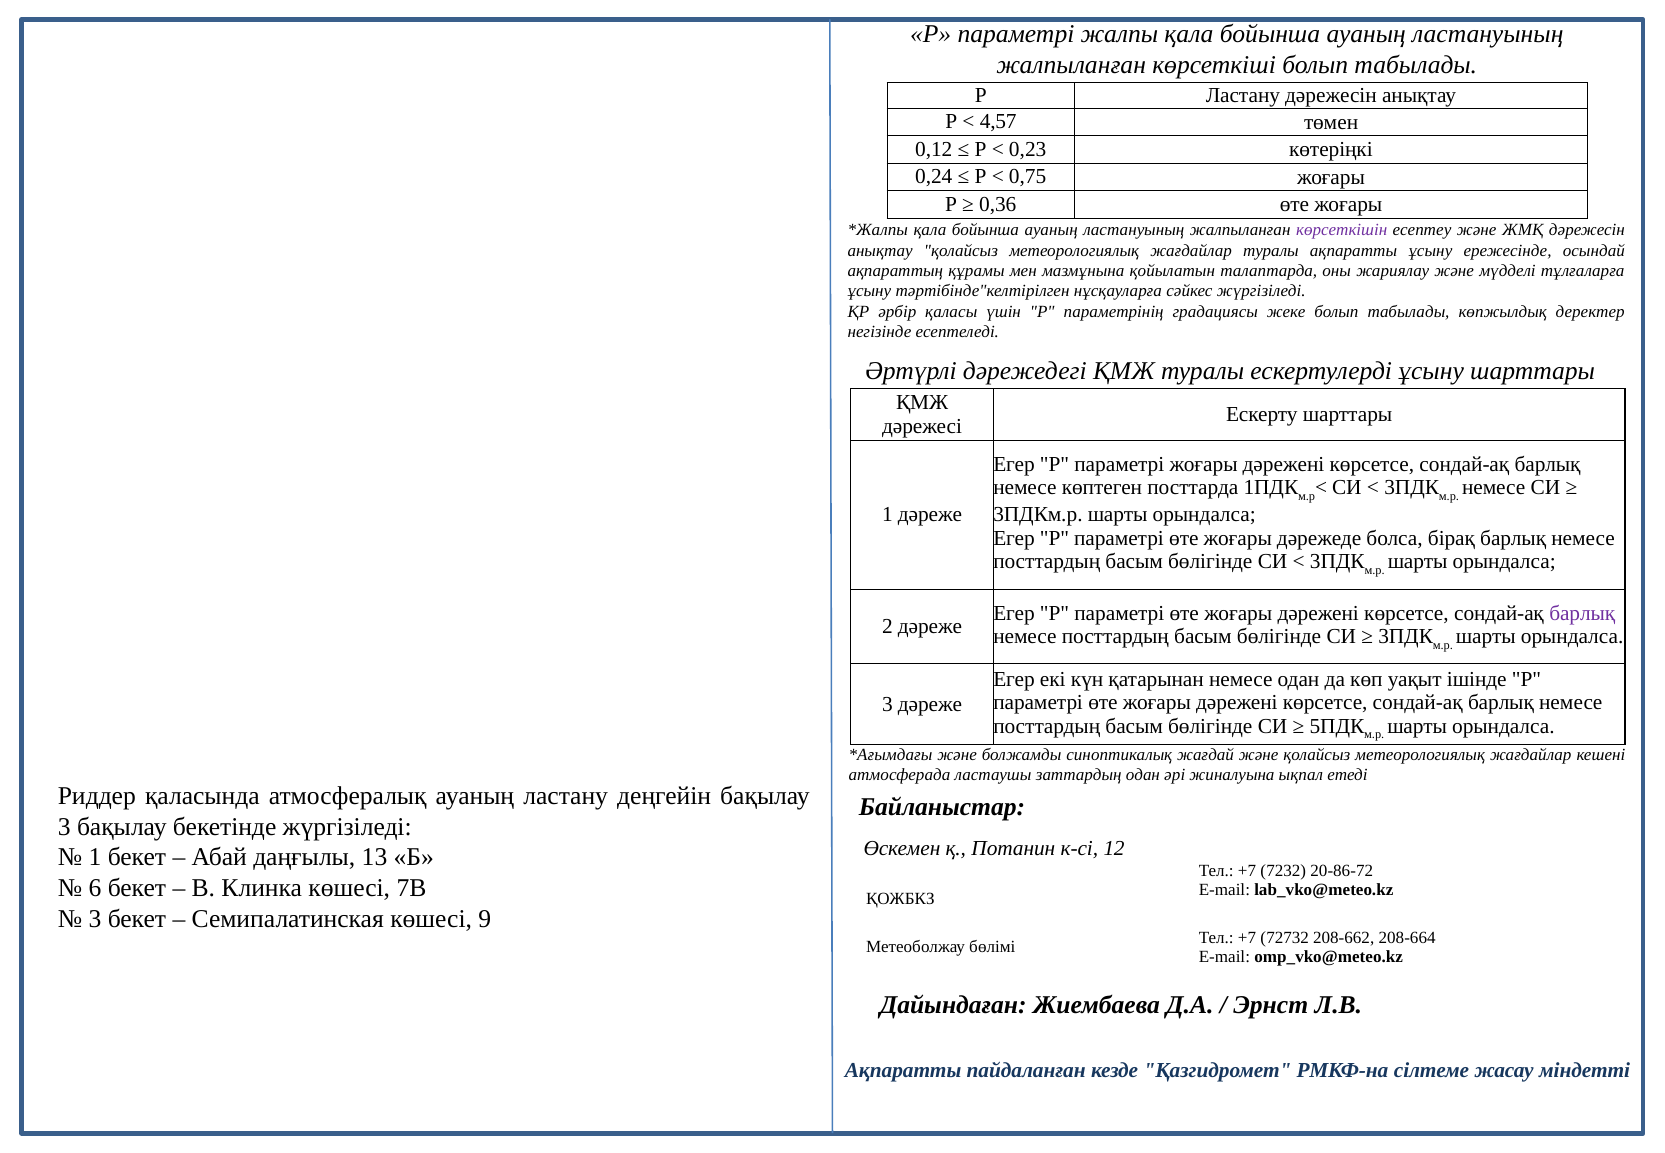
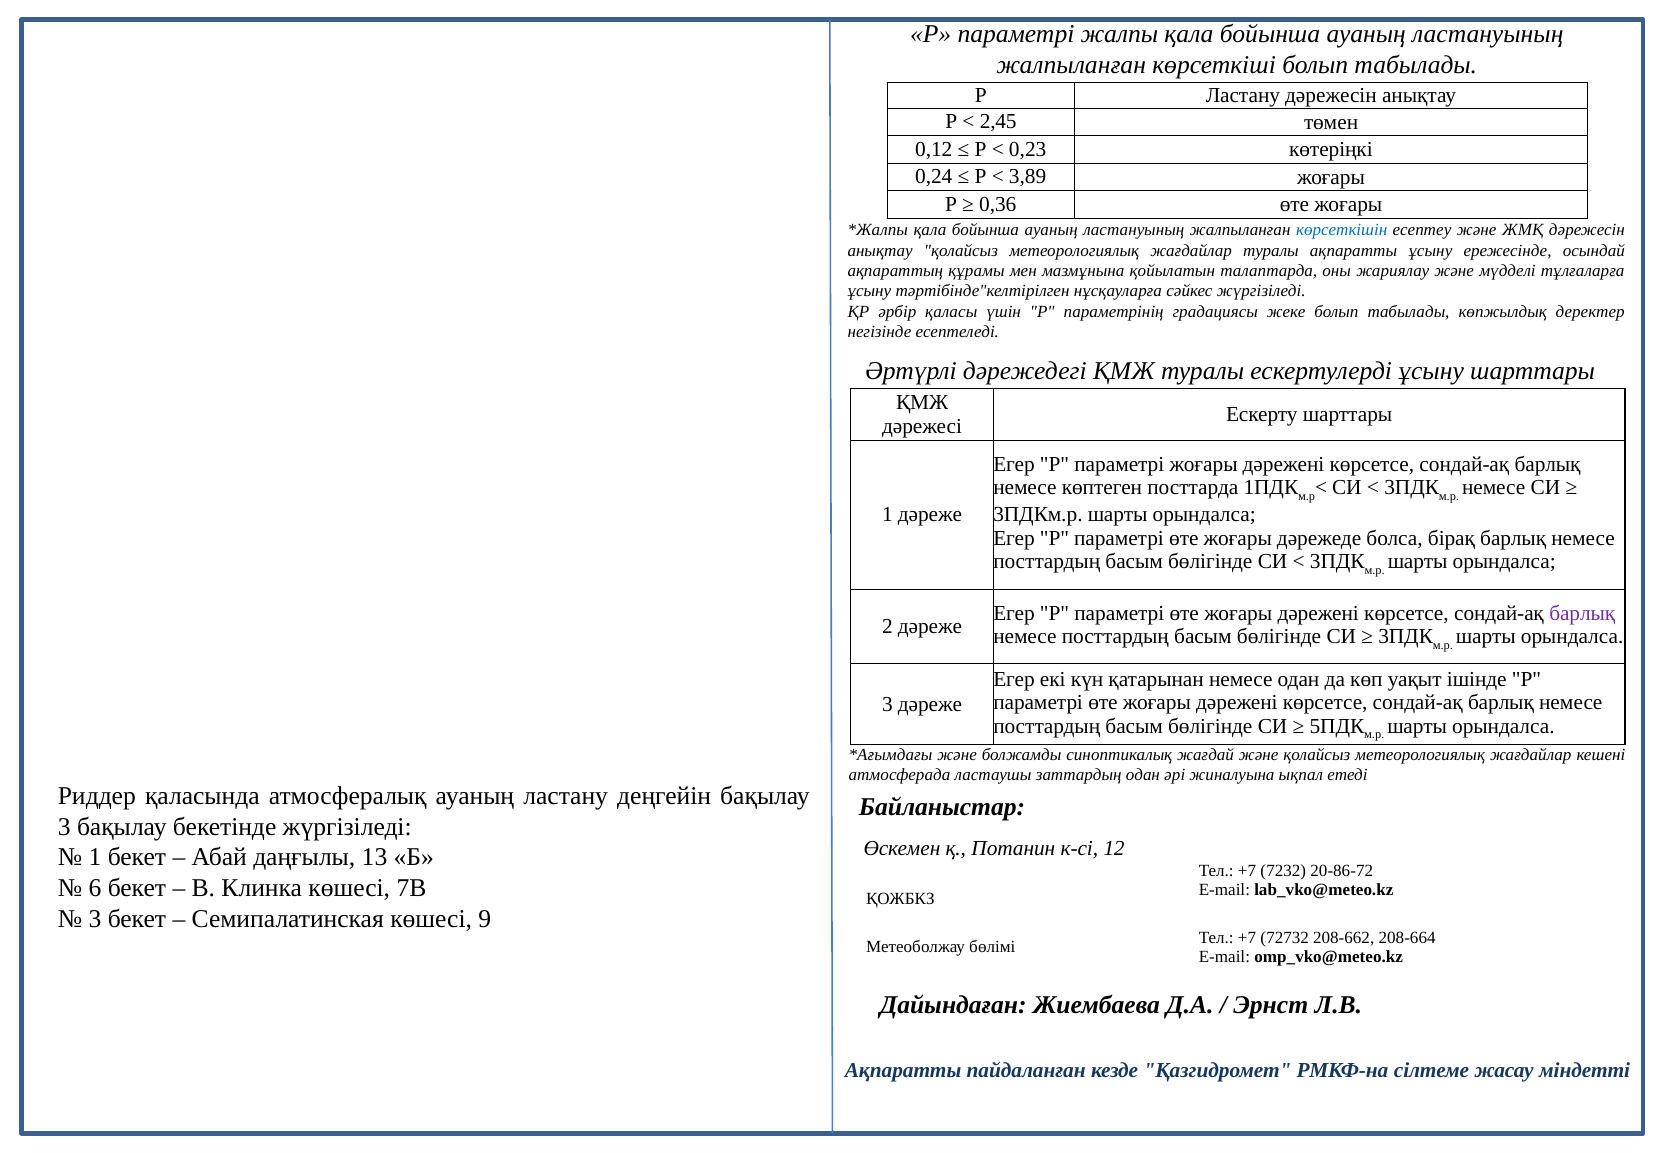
4,57: 4,57 -> 2,45 (998, 122)
0,75: 0,75 -> 3,89 (1028, 177)
көрсеткішін colour: purple -> blue (1342, 230)
